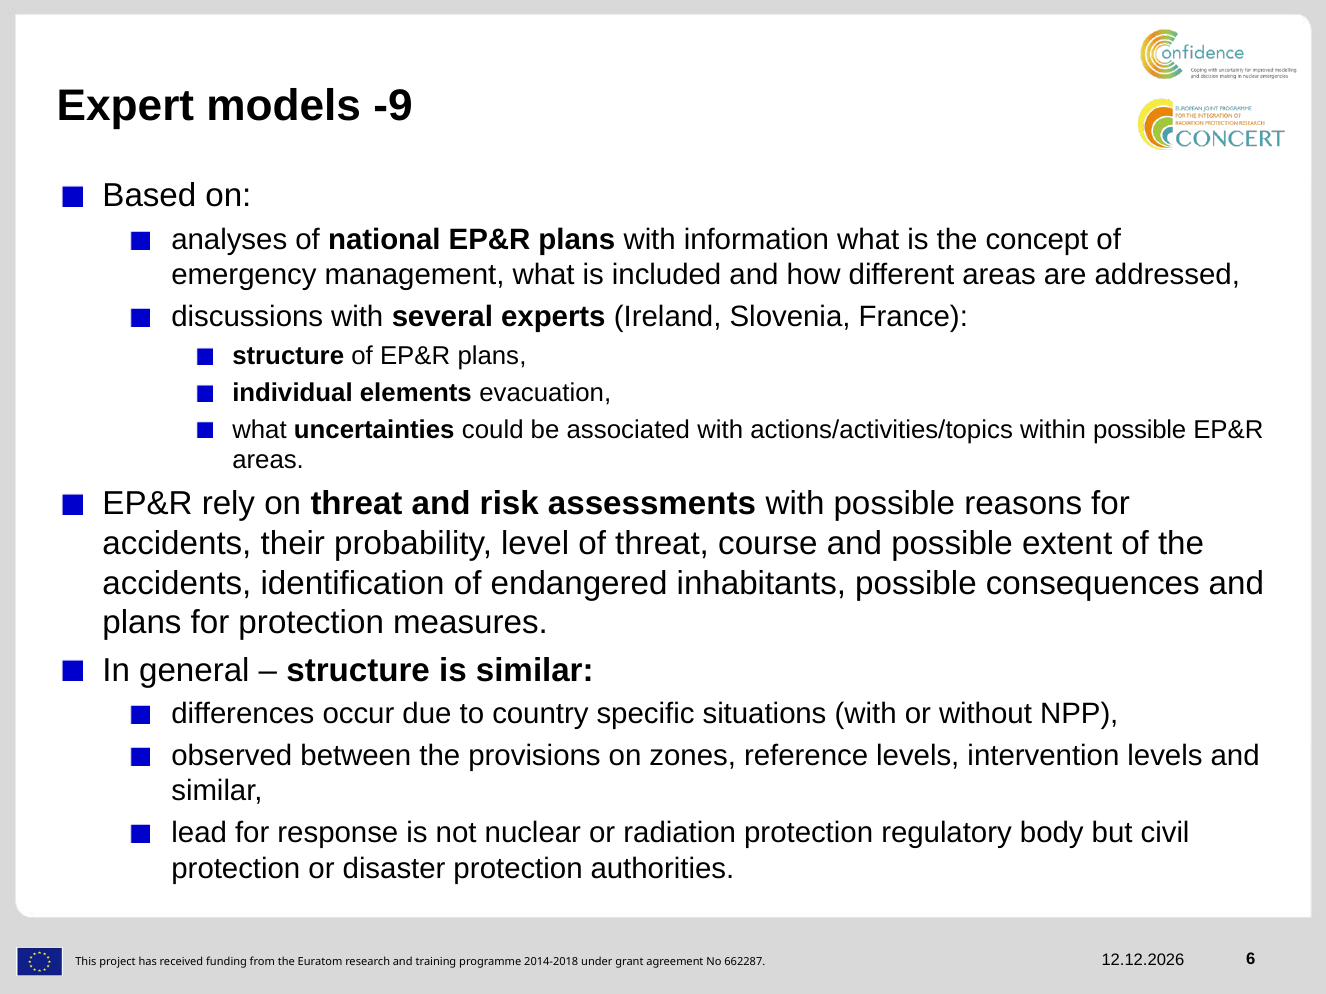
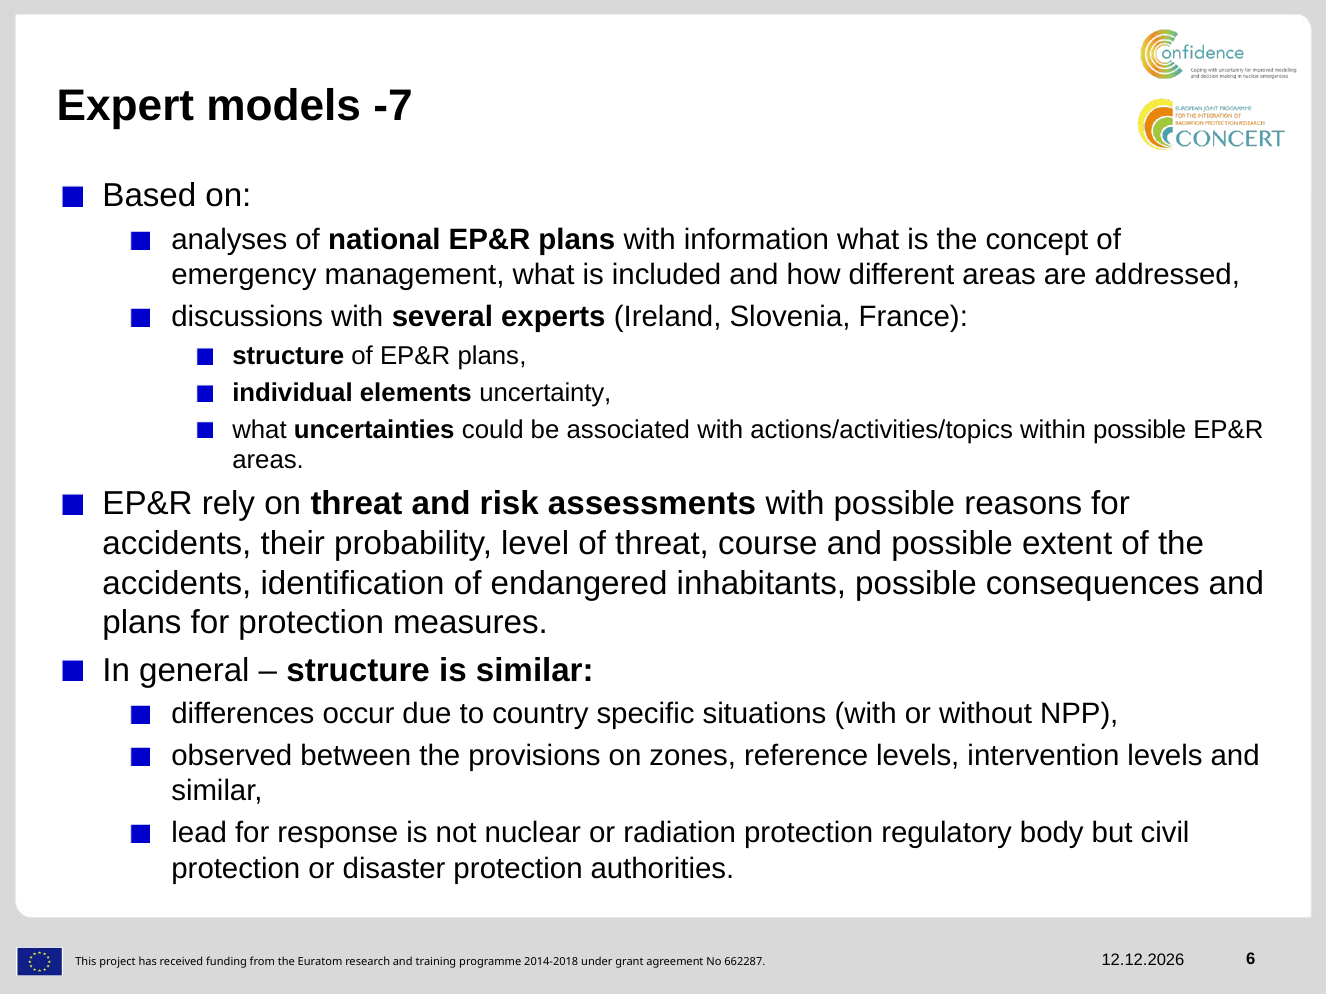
-9: -9 -> -7 (393, 106)
evacuation: evacuation -> uncertainty (545, 393)
